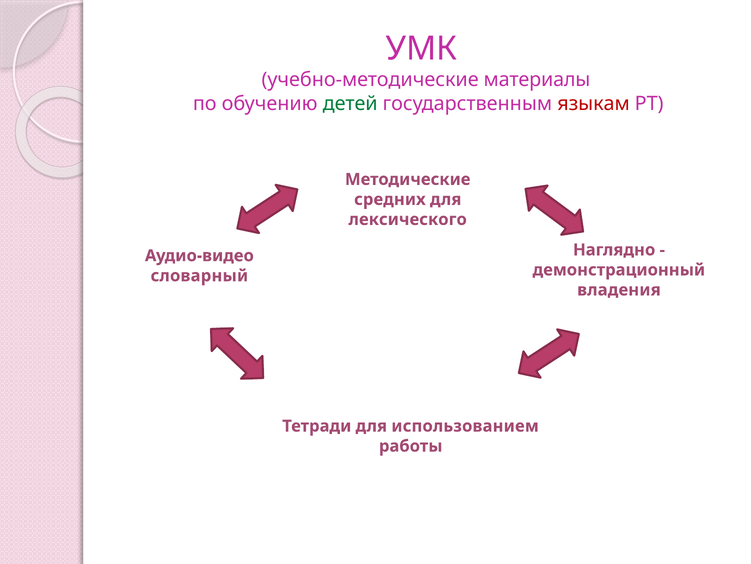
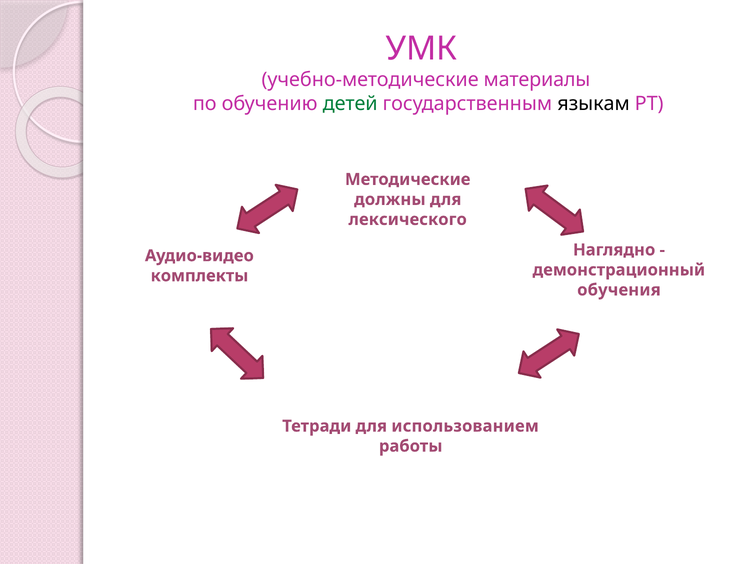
языкам colour: red -> black (594, 103)
средних: средних -> должны (390, 199)
словарный: словарный -> комплекты (199, 275)
владения: владения -> обучения (619, 290)
